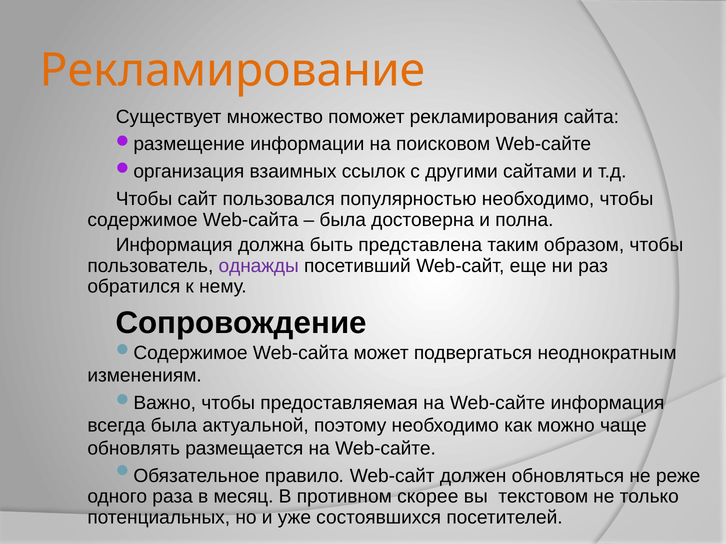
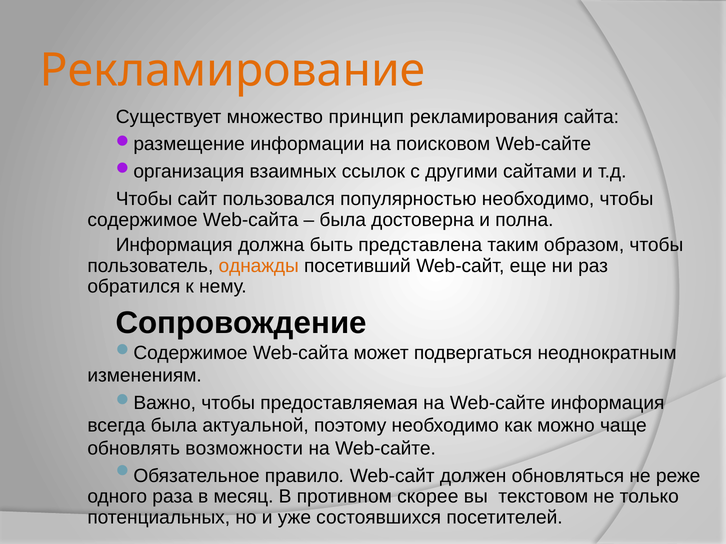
поможет: поможет -> принцип (366, 117)
однажды colour: purple -> orange (259, 266)
размещается: размещается -> возможности (244, 449)
